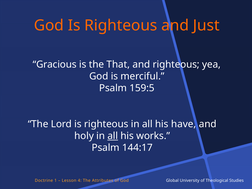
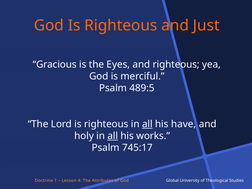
That: That -> Eyes (118, 64)
159:5: 159:5 -> 489:5 (142, 88)
all underline: none -> present (147, 124)
144:17: 144:17 -> 745:17 (137, 148)
